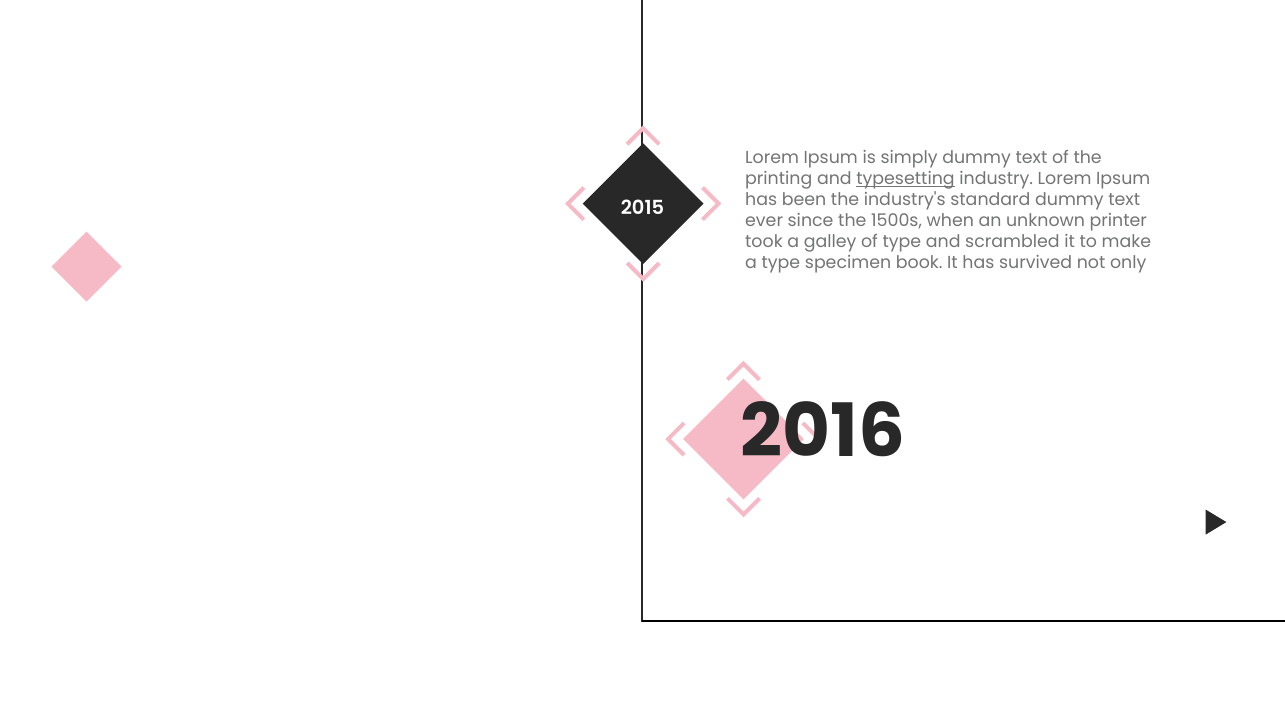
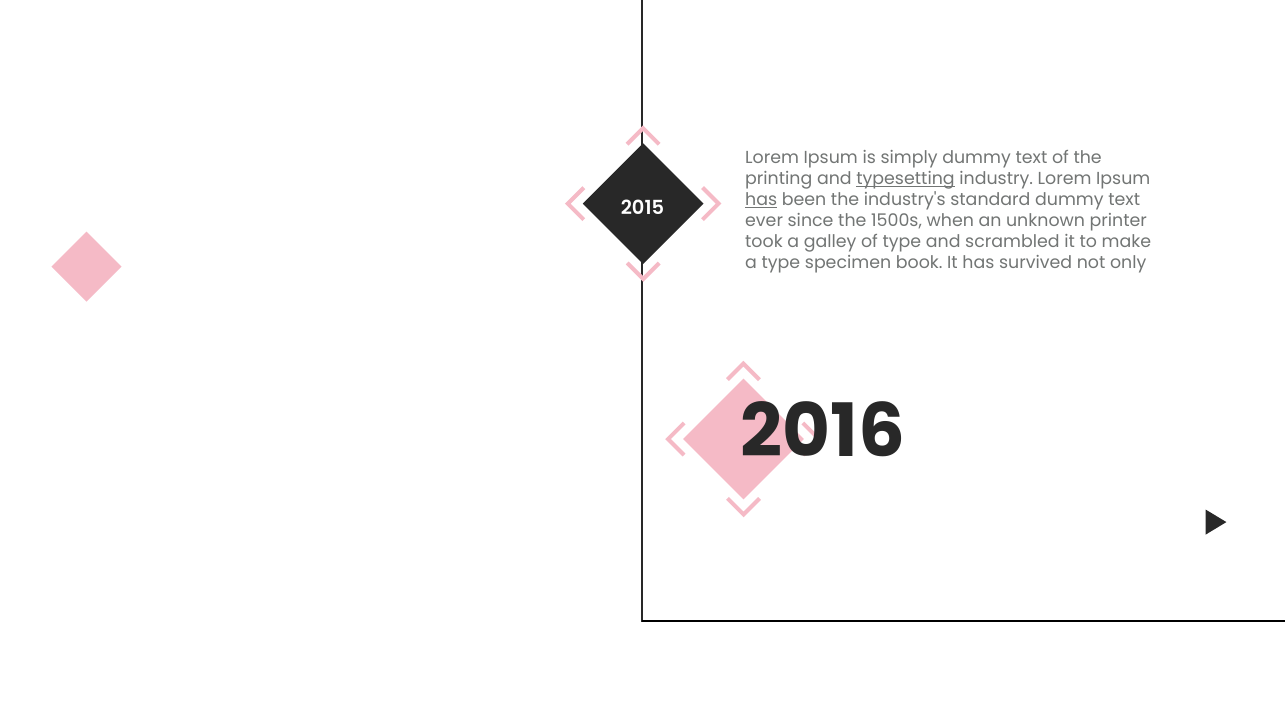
has underline: none -> present (761, 200)
